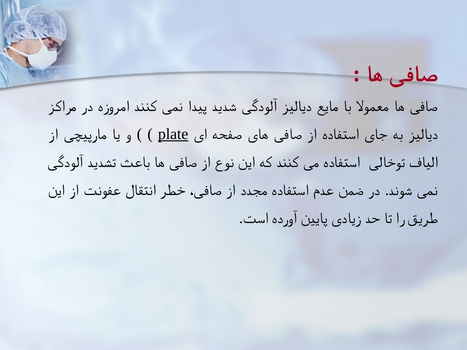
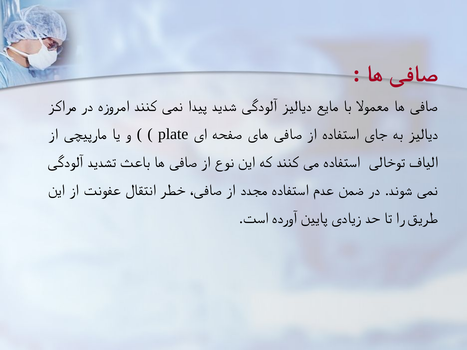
plate underline: present -> none (173, 134)
